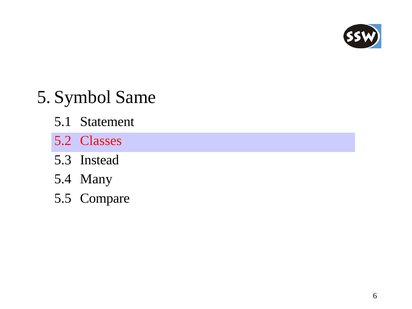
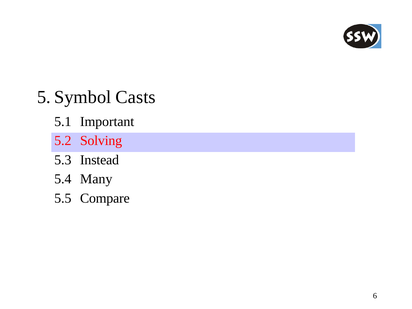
Same: Same -> Casts (136, 97)
Statement: Statement -> Important (107, 121)
Classes: Classes -> Solving (101, 141)
